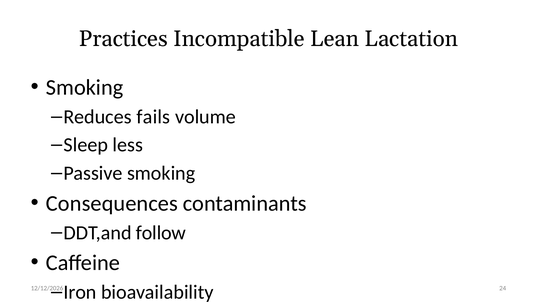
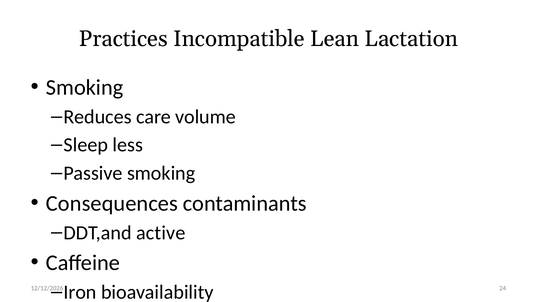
fails: fails -> care (154, 117)
follow: follow -> active (161, 233)
